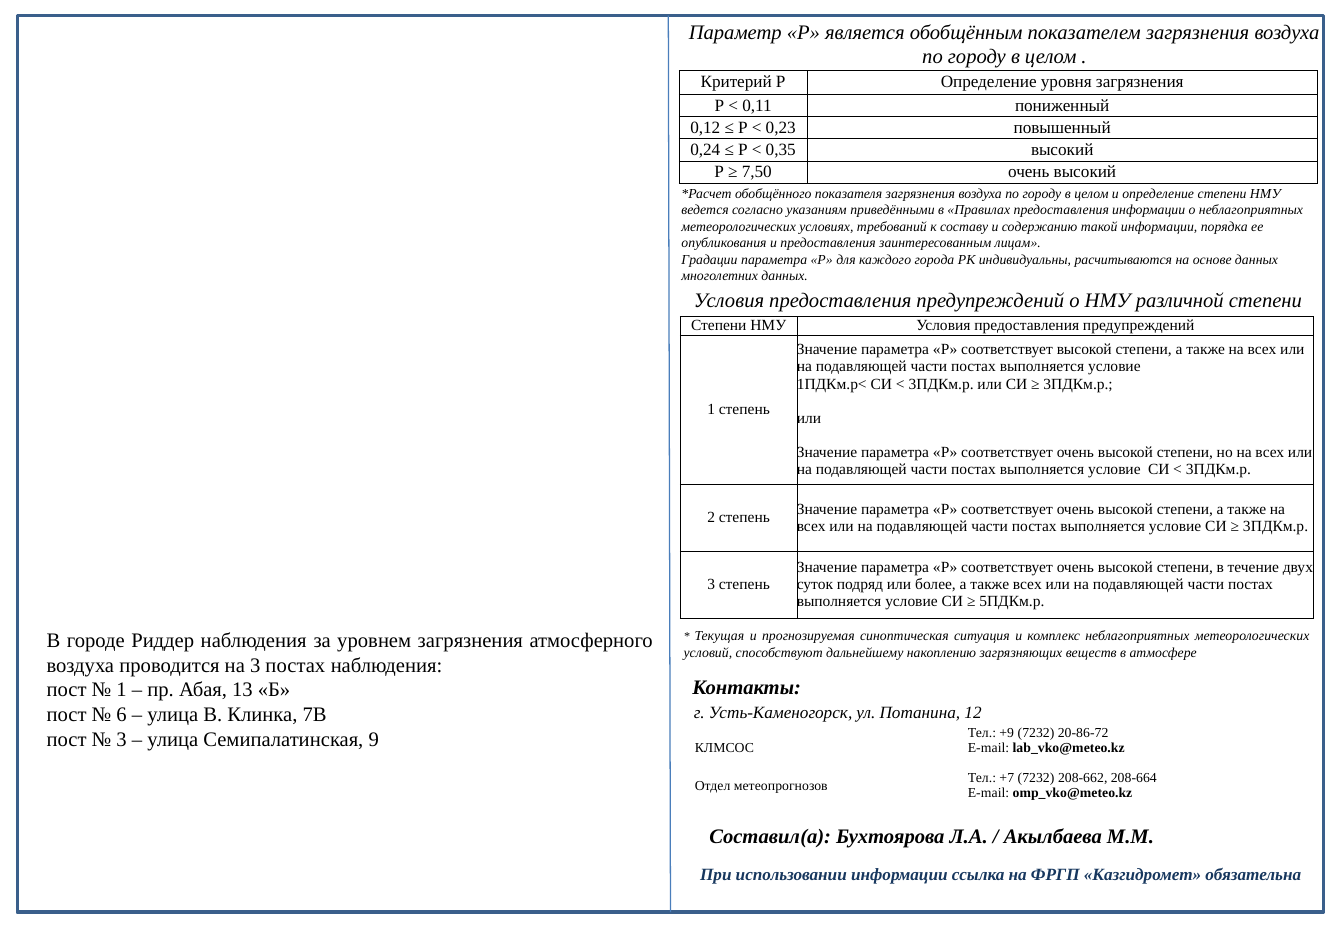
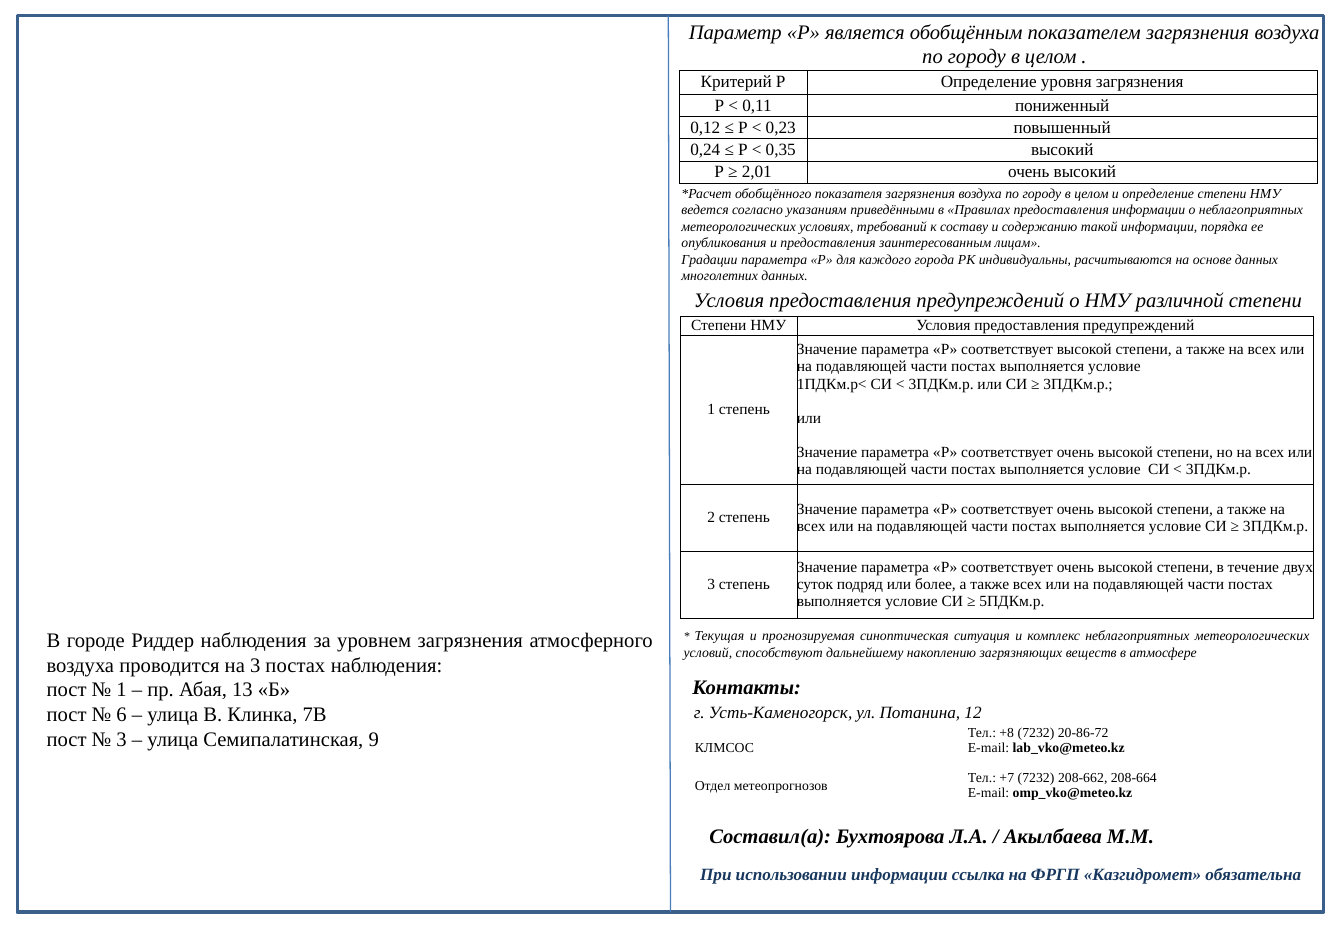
7,50: 7,50 -> 2,01 (757, 172)
+9: +9 -> +8 (1007, 733)
